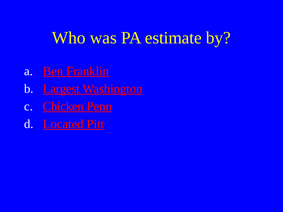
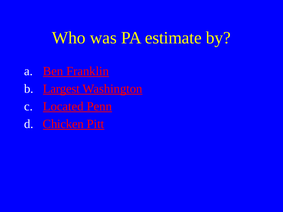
Chicken: Chicken -> Located (63, 106)
Located: Located -> Chicken (63, 124)
